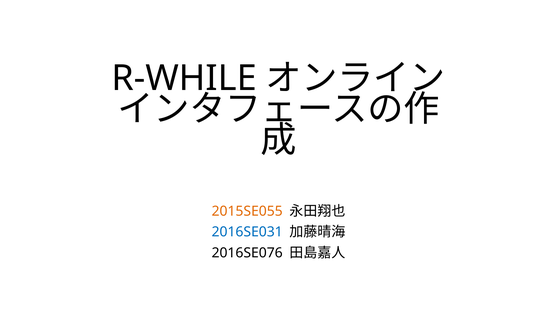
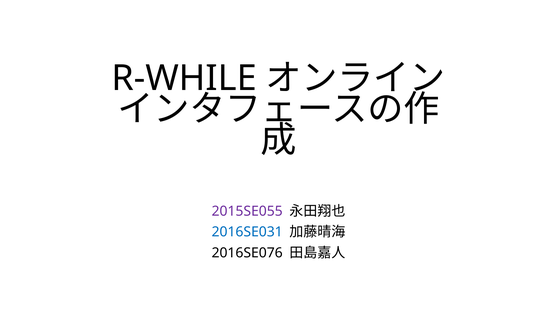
2015SE055 colour: orange -> purple (247, 211)
